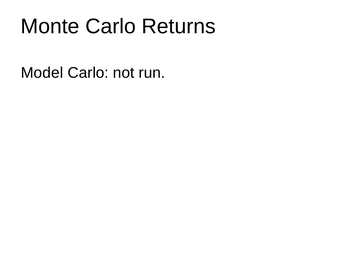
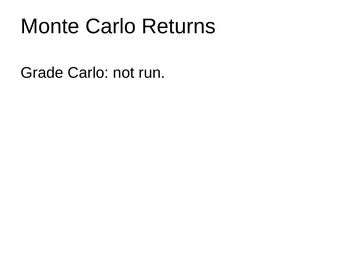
Model: Model -> Grade (42, 73)
